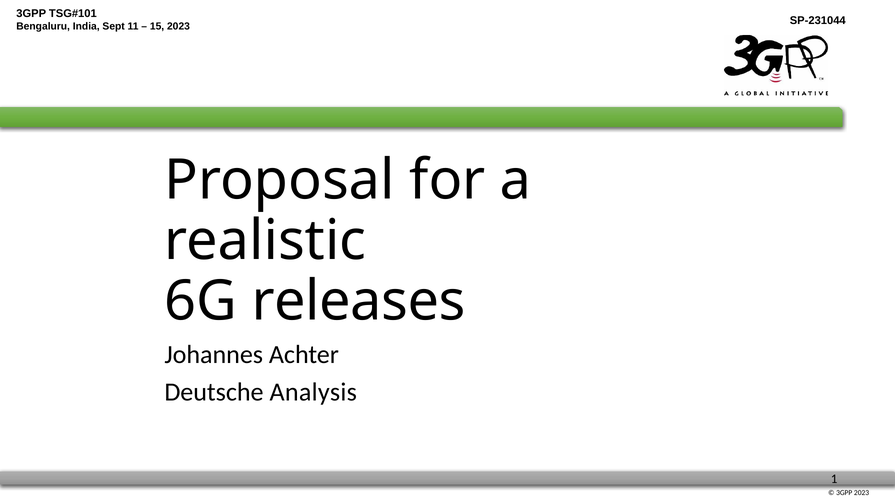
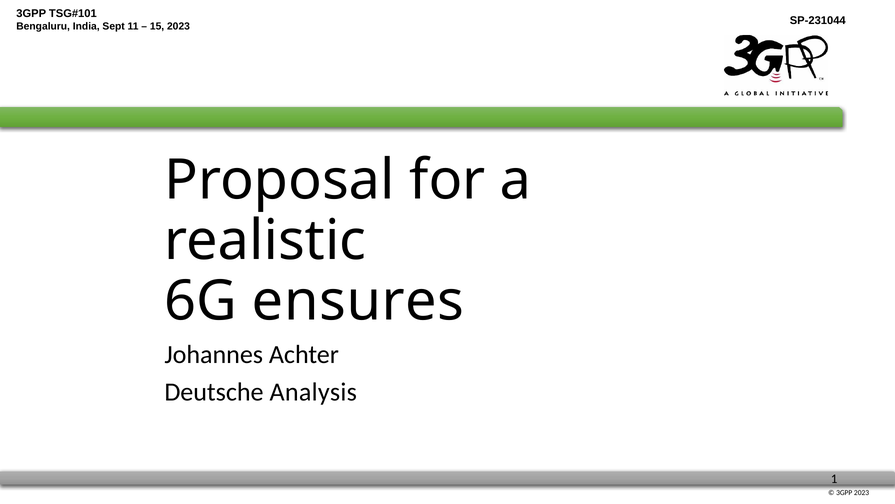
releases: releases -> ensures (358, 301)
